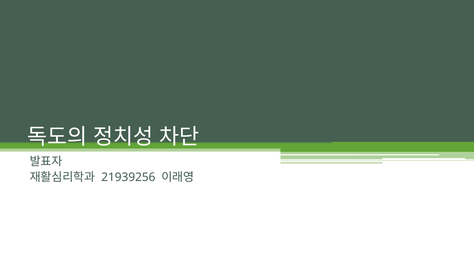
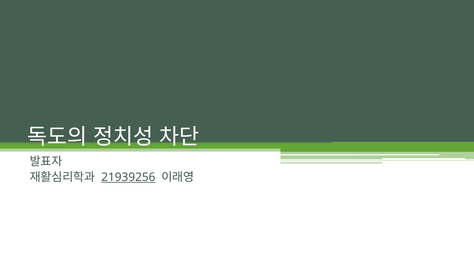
21939256 underline: none -> present (128, 177)
